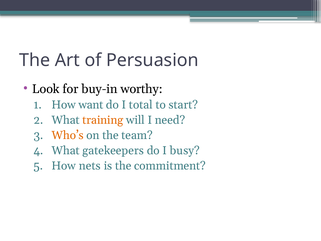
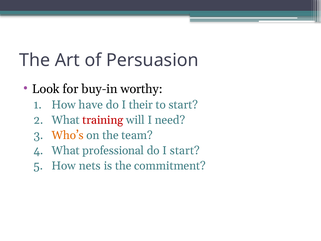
want: want -> have (91, 105)
total: total -> their (141, 105)
training colour: orange -> red (103, 120)
gatekeepers: gatekeepers -> professional (113, 150)
I busy: busy -> start (185, 150)
